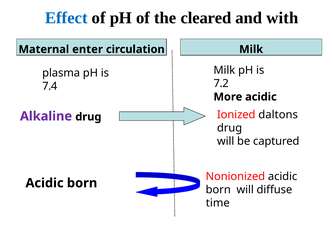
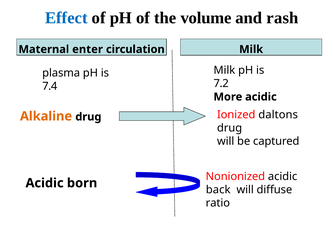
cleared: cleared -> volume (206, 18)
with: with -> rash (282, 18)
Alkaline colour: purple -> orange (46, 116)
born: born -> back (218, 189)
time: time -> ratio (218, 203)
